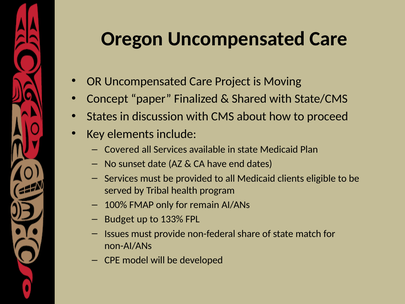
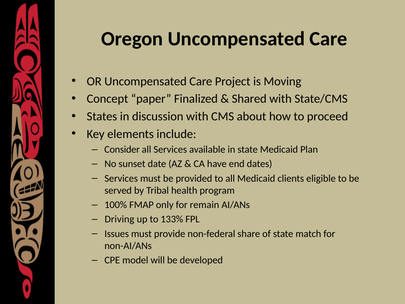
Covered: Covered -> Consider (122, 149)
Budget: Budget -> Driving (119, 219)
